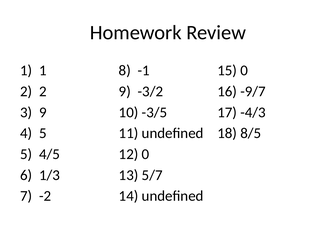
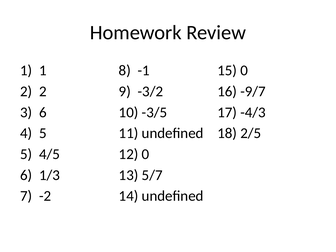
9: 9 -> 6 (43, 112)
8/5: 8/5 -> 2/5 (251, 133)
